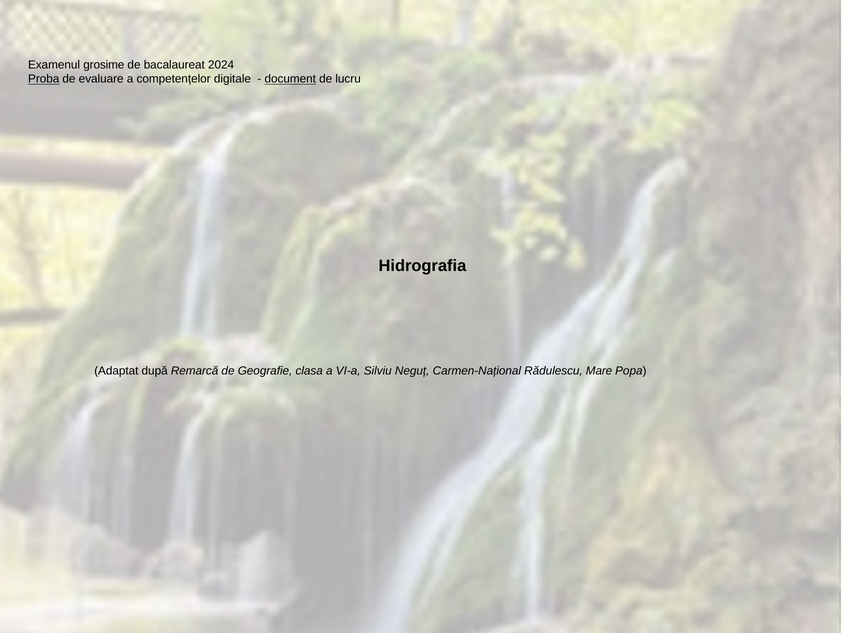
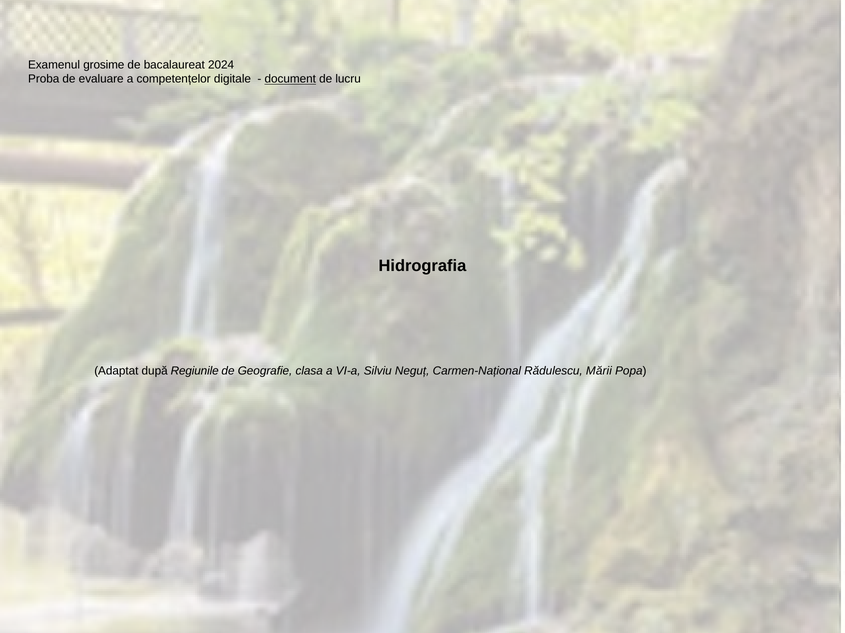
Proba underline: present -> none (44, 79)
Remarcă: Remarcă -> Regiunile (195, 371)
Mare: Mare -> Mării (599, 371)
